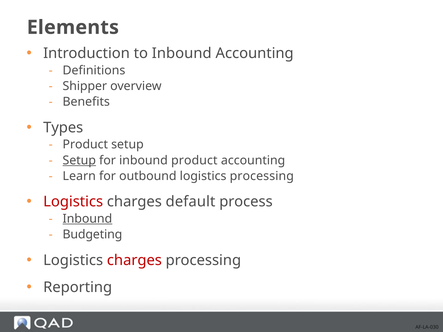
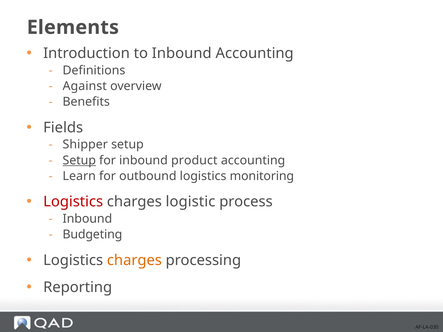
Shipper: Shipper -> Against (85, 86)
Types: Types -> Fields (63, 128)
Product: Product -> Shipper (85, 145)
logistics processing: processing -> monitoring (262, 176)
default: default -> logistic (191, 202)
Inbound underline: present -> none (87, 219)
charges colour: red -> orange (134, 260)
